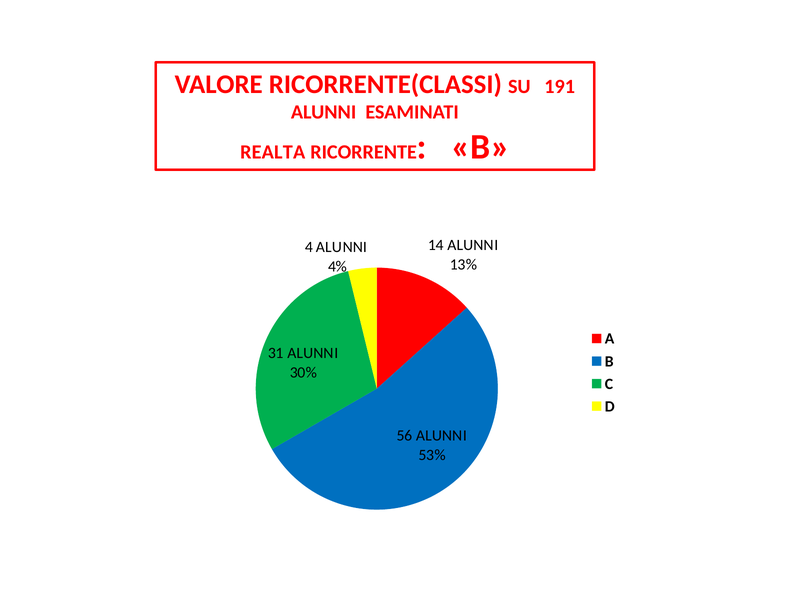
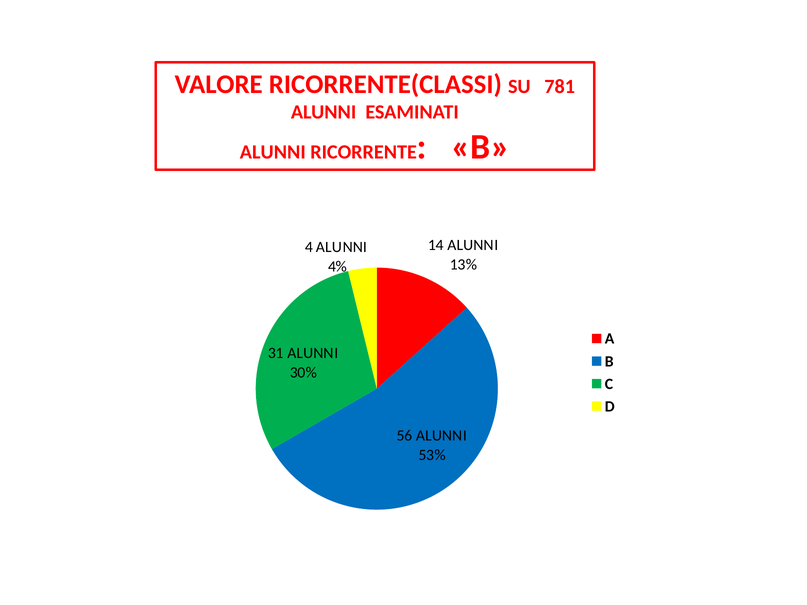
191: 191 -> 781 (560, 87)
REALTA: REALTA -> ALUNNI (273, 152)
